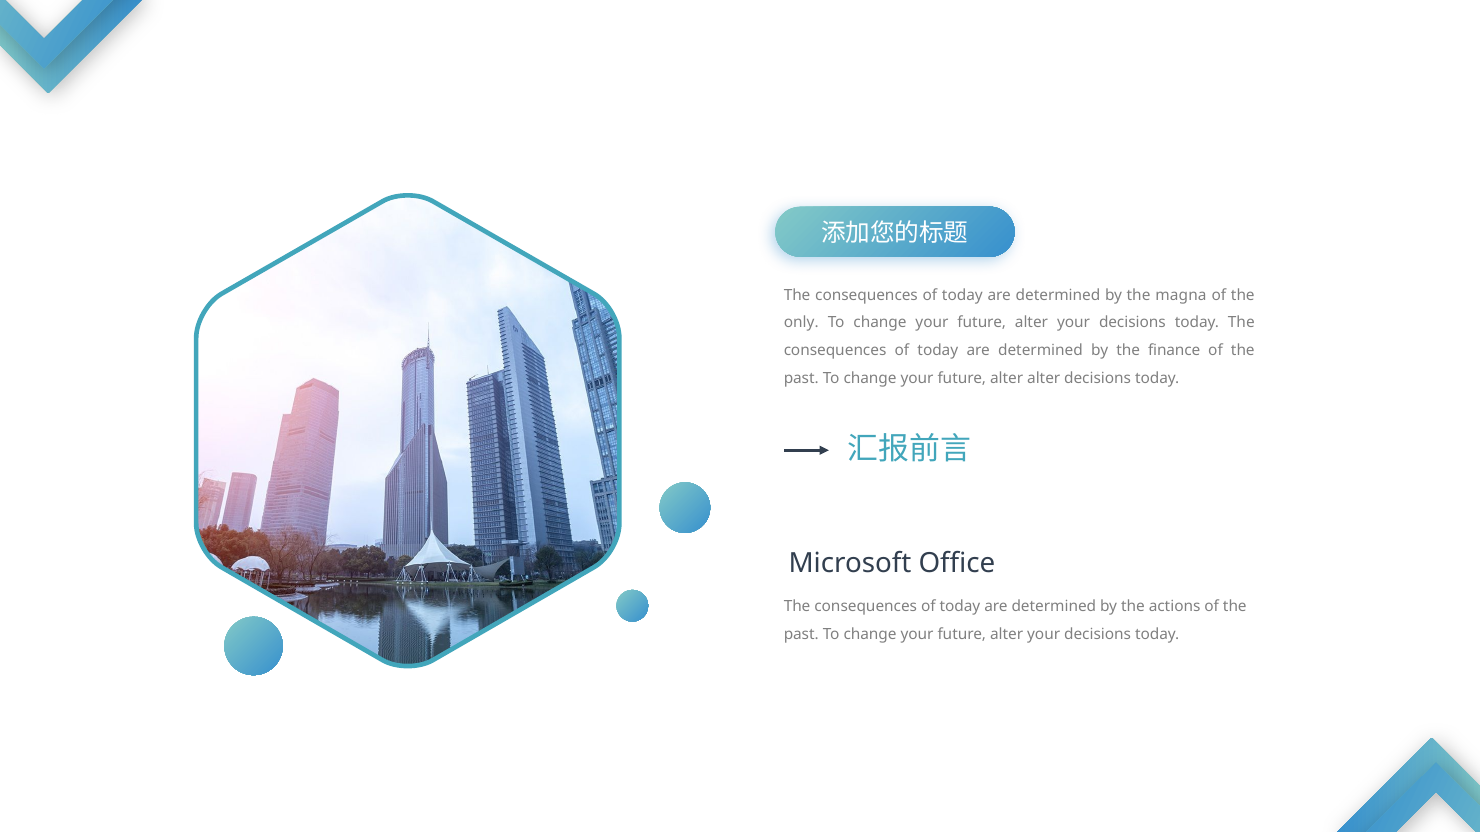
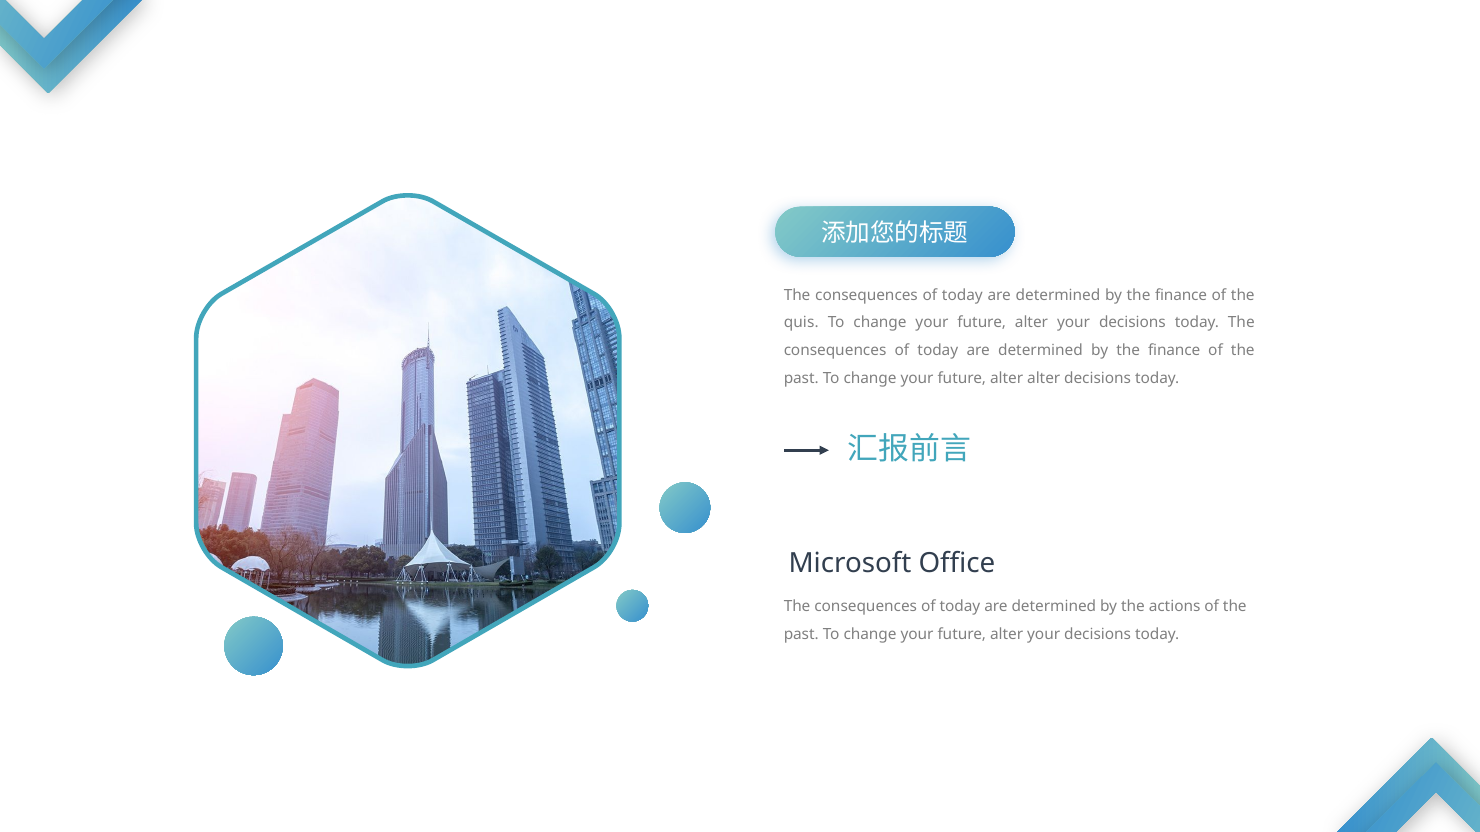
magna: magna -> finance (1181, 295)
only: only -> quis (801, 323)
